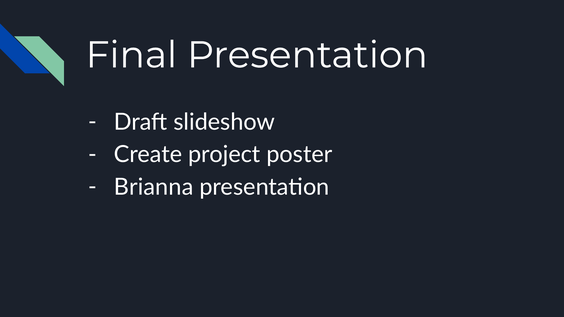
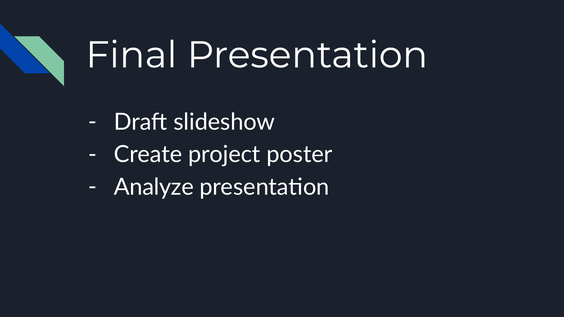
Brianna: Brianna -> Analyze (154, 187)
